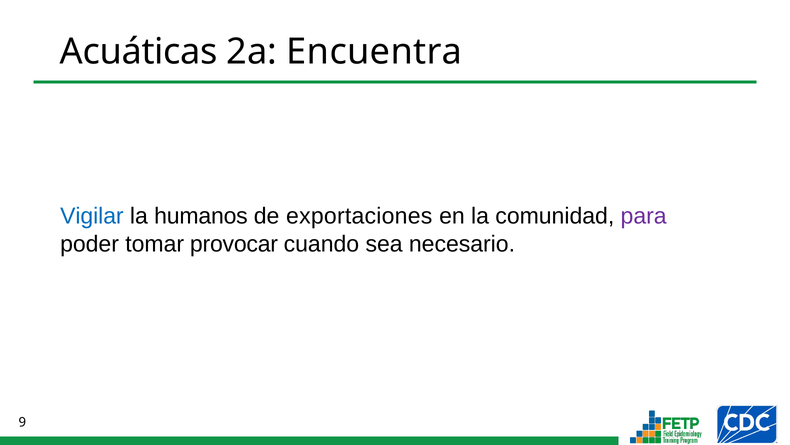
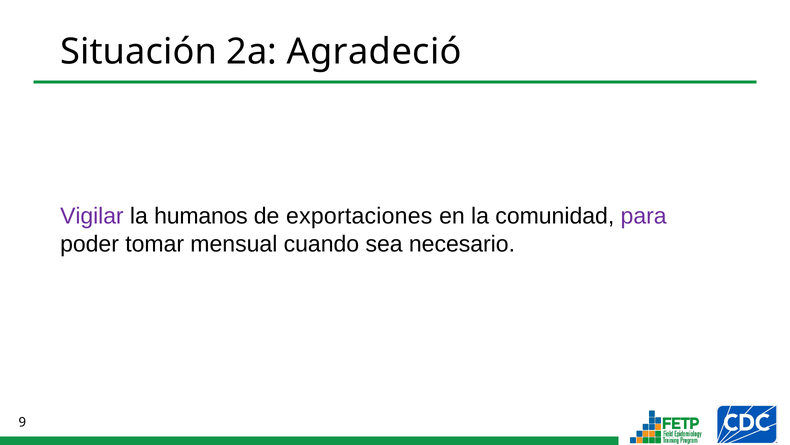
Acuáticas: Acuáticas -> Situación (139, 52)
Encuentra: Encuentra -> Agradeció (374, 52)
Vigilar colour: blue -> purple (92, 216)
provocar: provocar -> mensual (234, 244)
